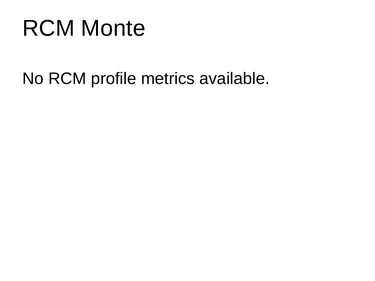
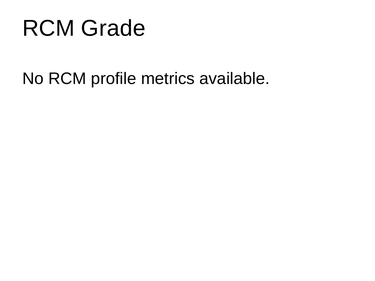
Monte: Monte -> Grade (113, 28)
